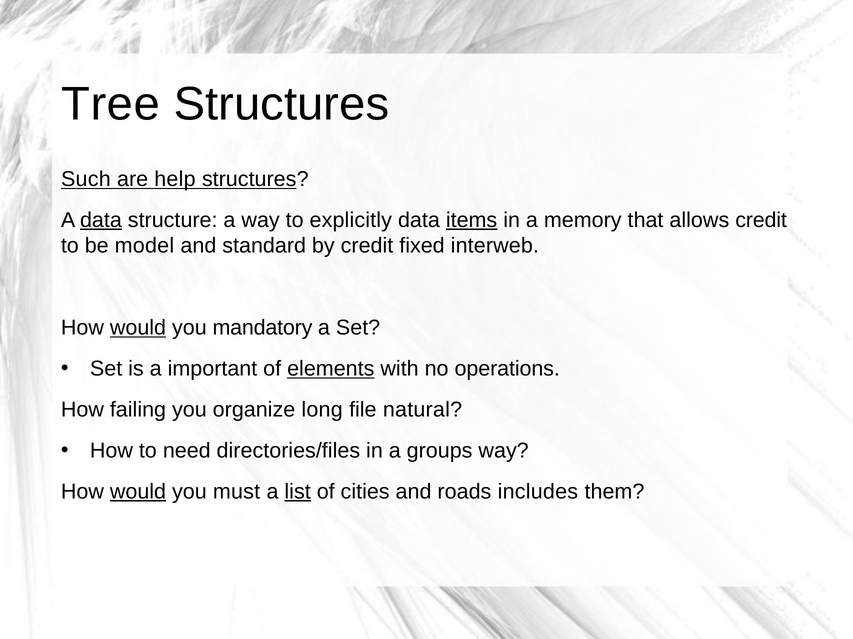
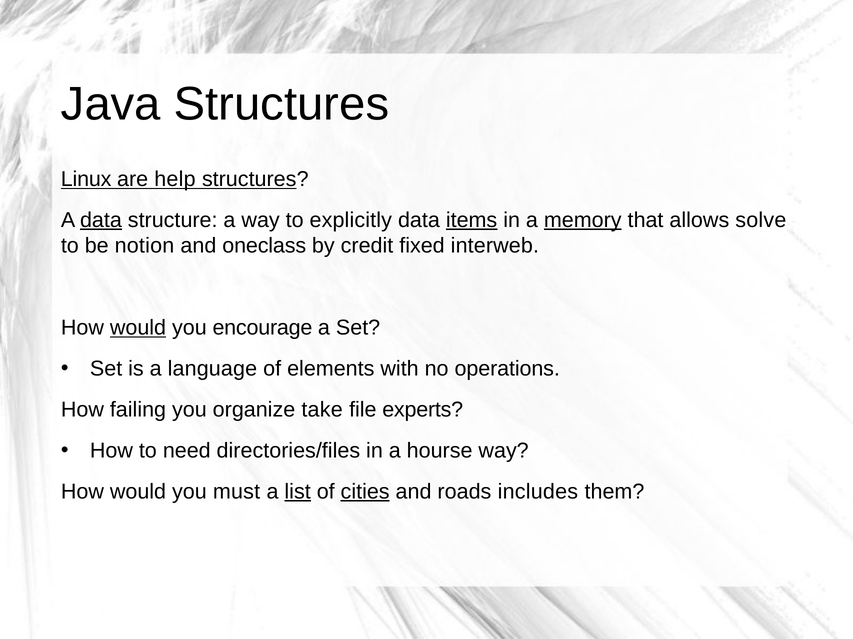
Tree: Tree -> Java (111, 104)
Such: Such -> Linux (86, 179)
memory underline: none -> present (583, 220)
allows credit: credit -> solve (761, 220)
model: model -> notion (144, 246)
standard: standard -> oneclass (264, 246)
mandatory: mandatory -> encourage (262, 328)
important: important -> language (212, 369)
elements underline: present -> none (331, 369)
long: long -> take (322, 410)
natural: natural -> experts (423, 410)
groups: groups -> hourse (440, 451)
would underline: present -> none (138, 492)
cities underline: none -> present (365, 492)
